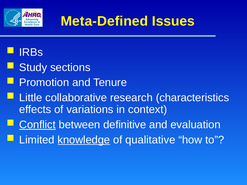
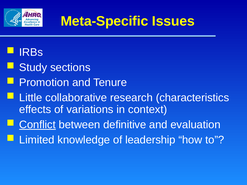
Meta-Defined: Meta-Defined -> Meta-Specific (104, 21)
knowledge underline: present -> none (84, 140)
qualitative: qualitative -> leadership (150, 140)
